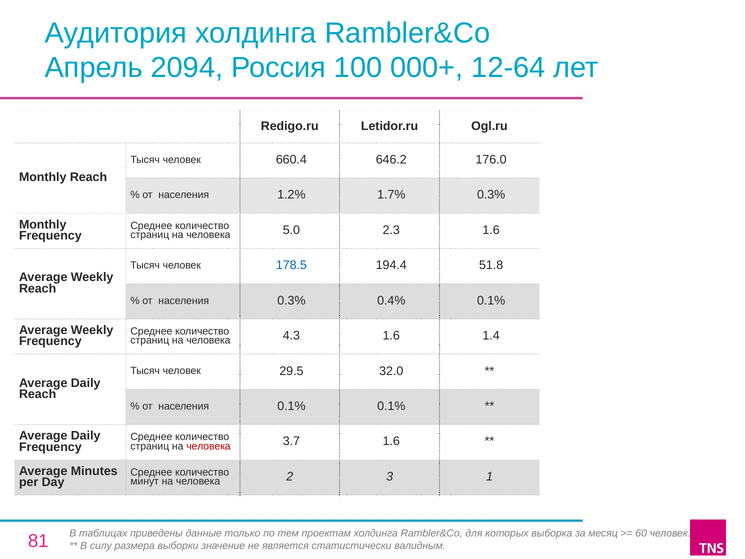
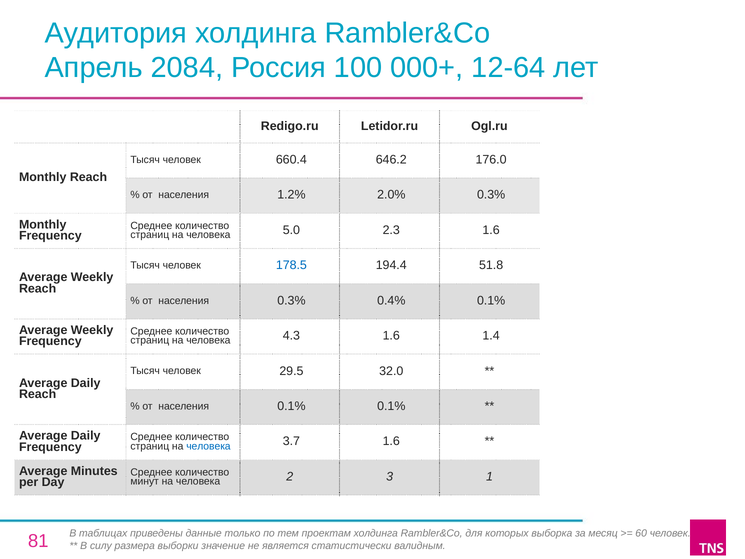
2094: 2094 -> 2084 (187, 68)
1.7%: 1.7% -> 2.0% (391, 195)
человека colour: red -> blue (208, 446)
